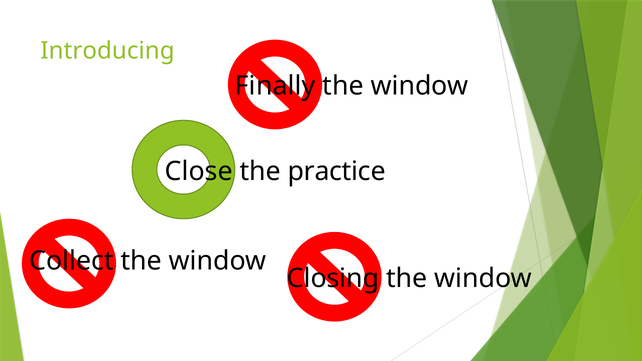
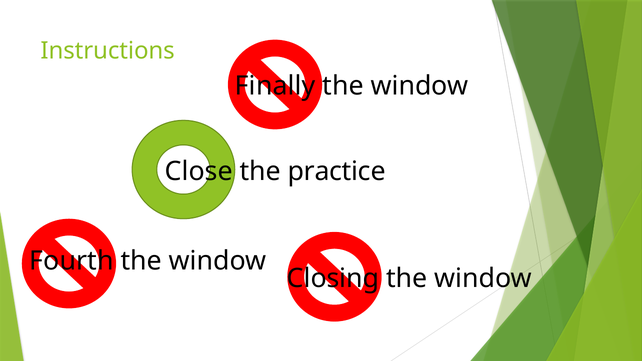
Introducing: Introducing -> Instructions (108, 51)
Collect: Collect -> Fourth (72, 261)
